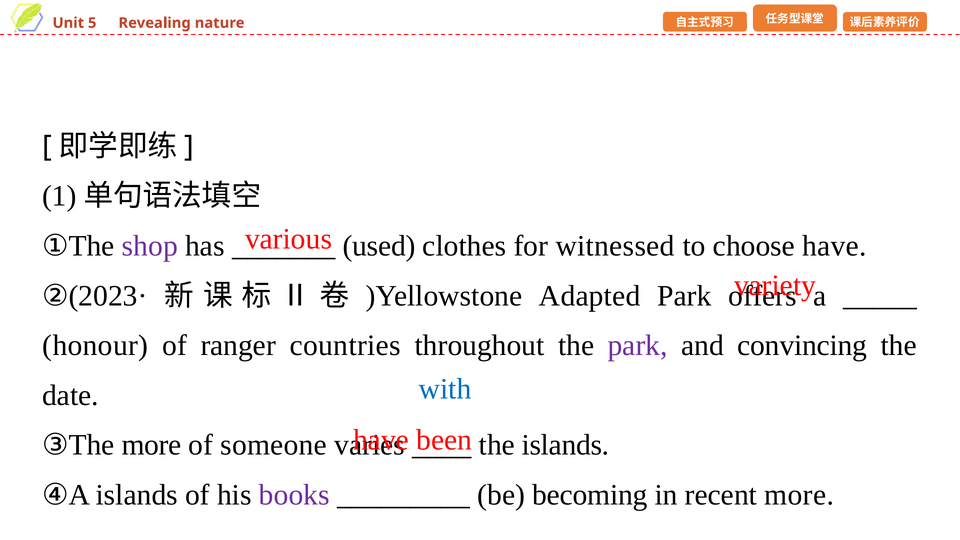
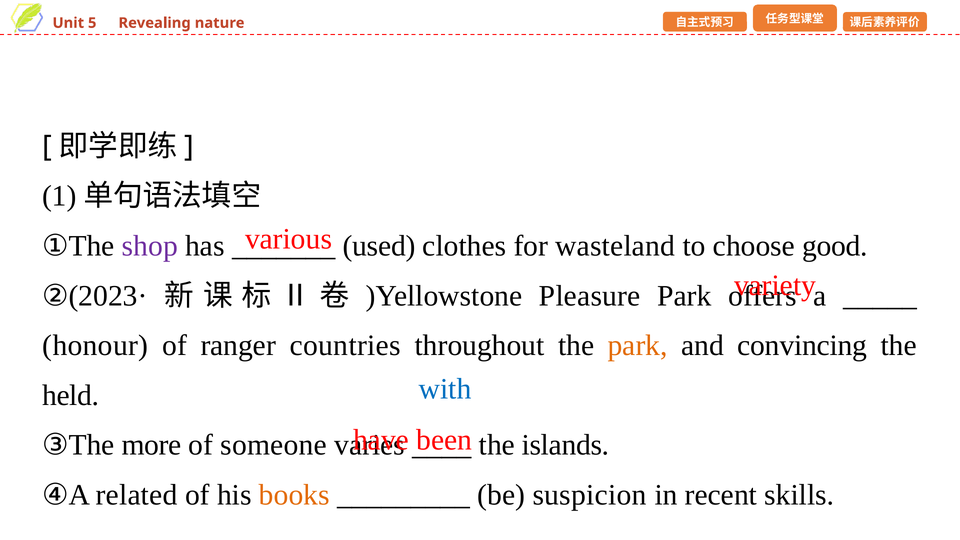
witnessed: witnessed -> wasteland (615, 246)
choose have: have -> good (835, 246)
Adapted: Adapted -> Pleasure (590, 296)
park colour: purple -> orange (638, 345)
date: date -> held (71, 395)
④A islands: islands -> related (137, 495)
books colour: purple -> orange (294, 495)
becoming: becoming -> suspicion (590, 495)
recent more: more -> skills (799, 495)
